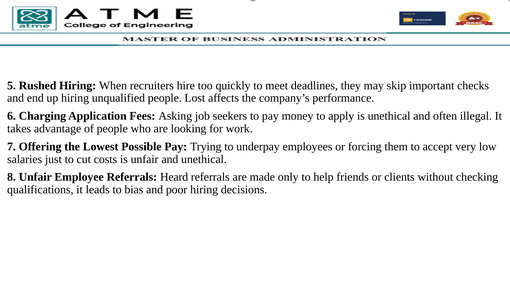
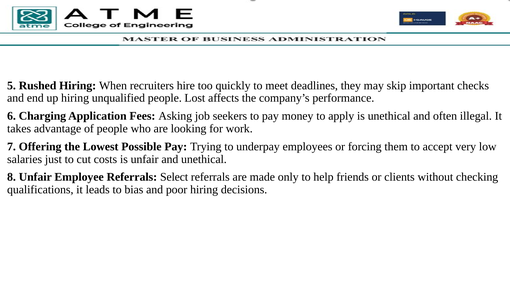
Heard: Heard -> Select (174, 177)
